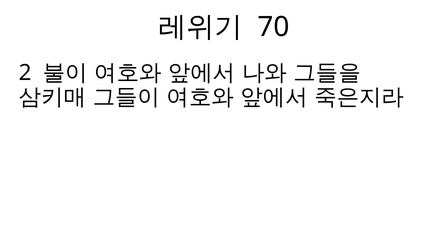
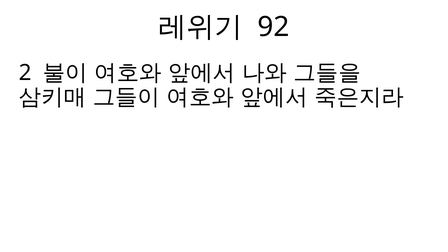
70: 70 -> 92 (274, 27)
